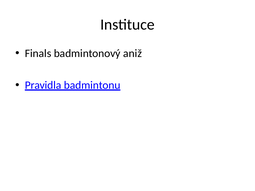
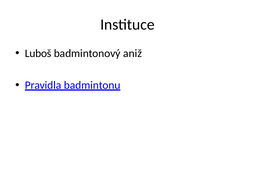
Finals: Finals -> Luboš (38, 53)
